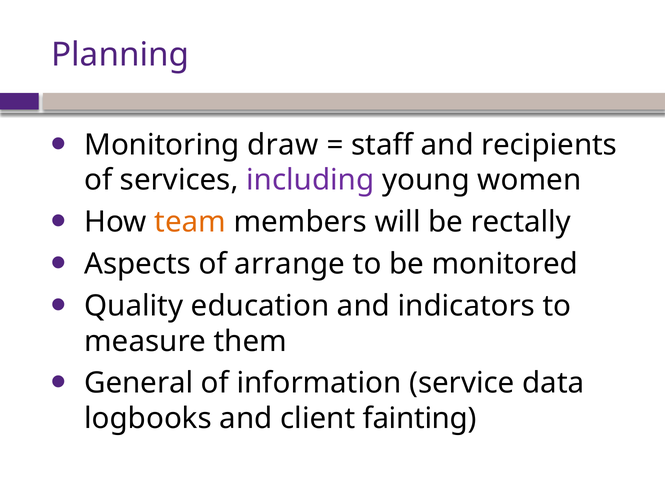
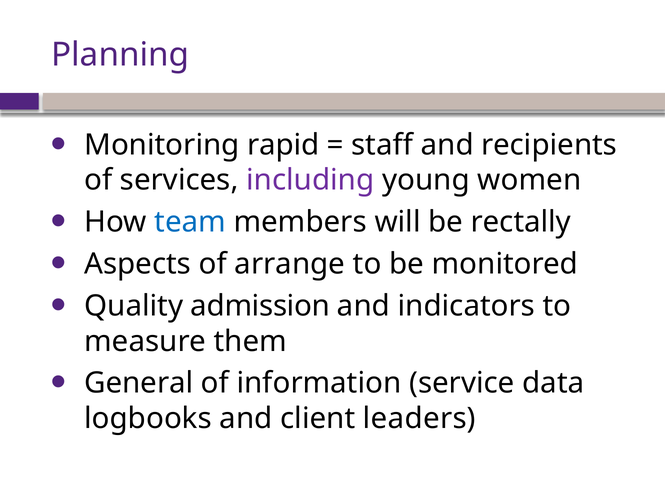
draw: draw -> rapid (283, 145)
team colour: orange -> blue (190, 222)
education: education -> admission (260, 306)
fainting: fainting -> leaders (419, 419)
